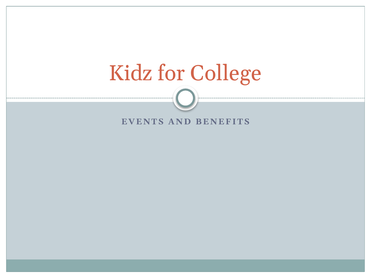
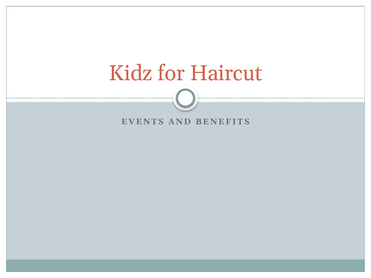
College: College -> Haircut (226, 73)
